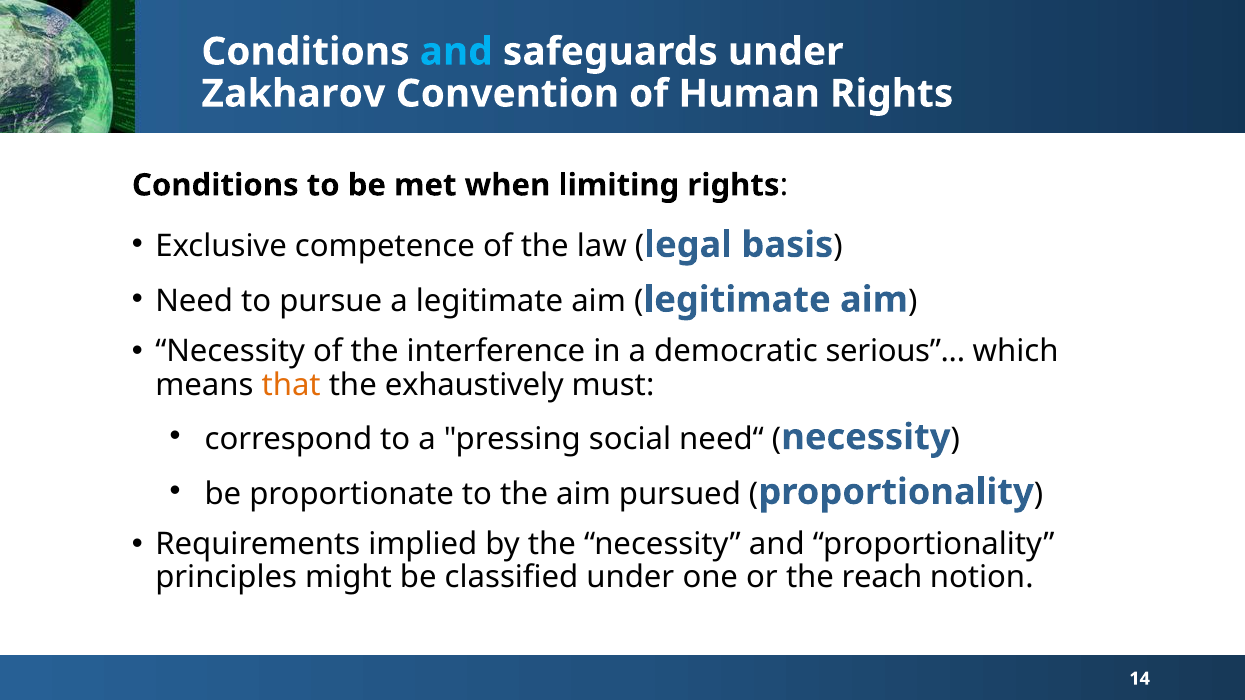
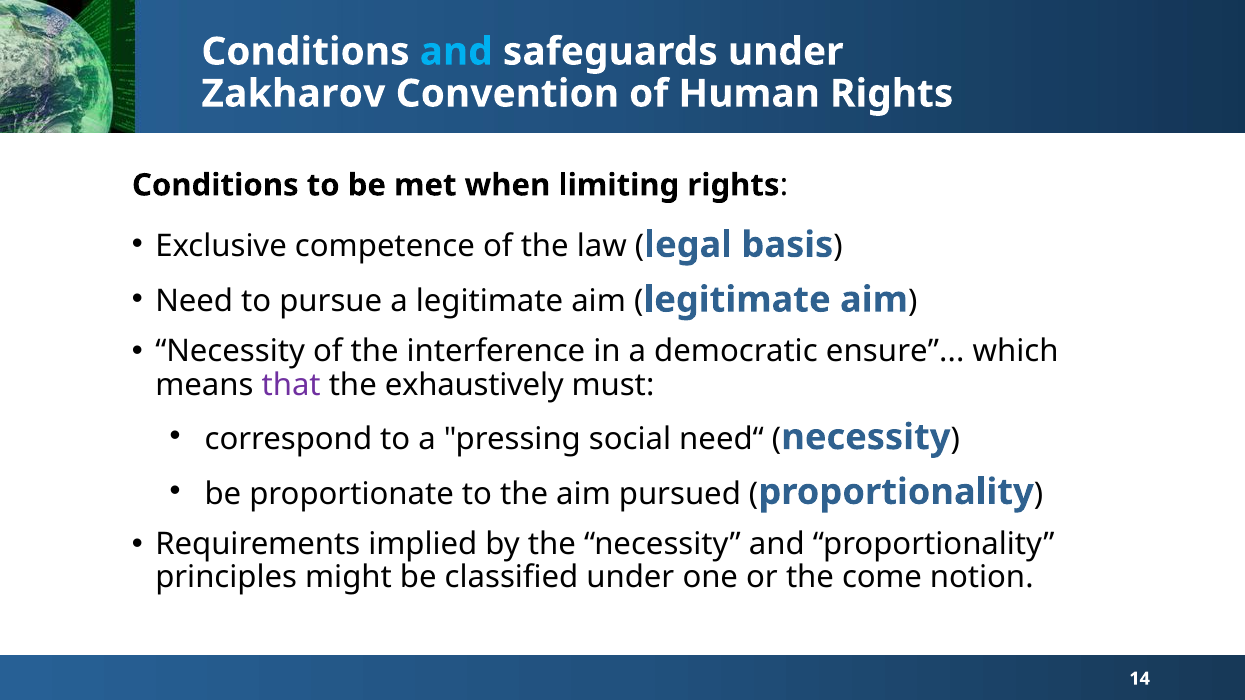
serious: serious -> ensure (895, 352)
that colour: orange -> purple (291, 385)
reach: reach -> come (882, 578)
